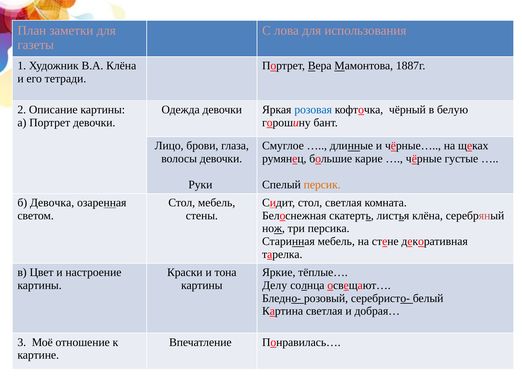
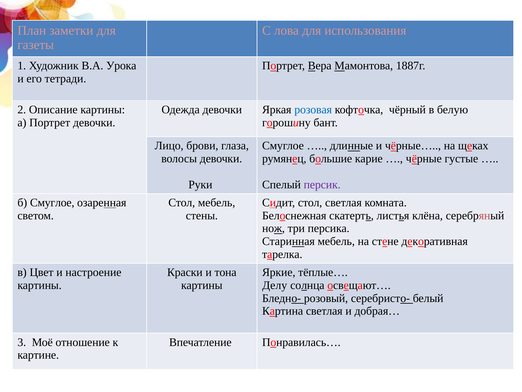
В.А Клёна: Клёна -> Урока (121, 66)
персик colour: orange -> purple (322, 184)
б Девочка: Девочка -> Смуглое (52, 202)
